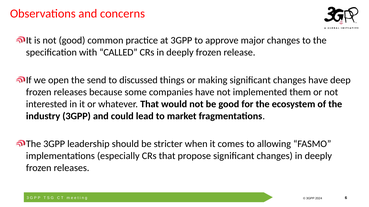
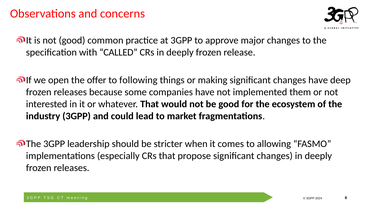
send: send -> offer (97, 80)
discussed: discussed -> following (138, 80)
